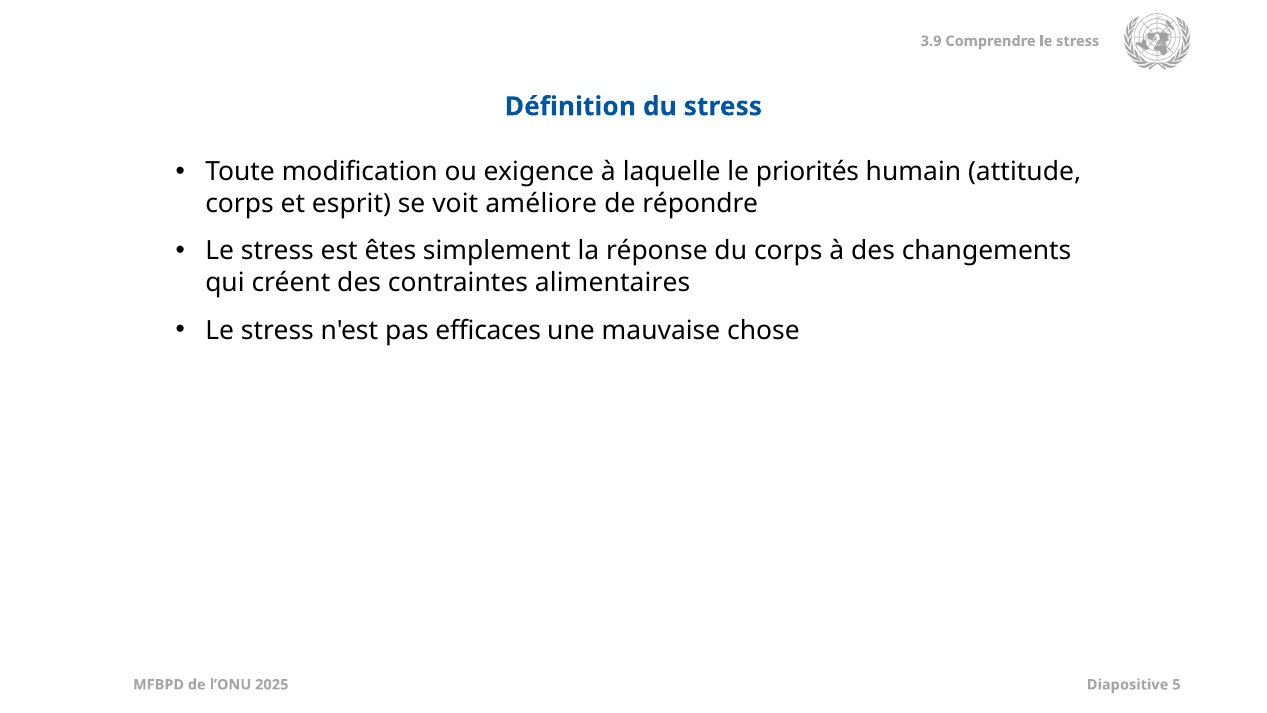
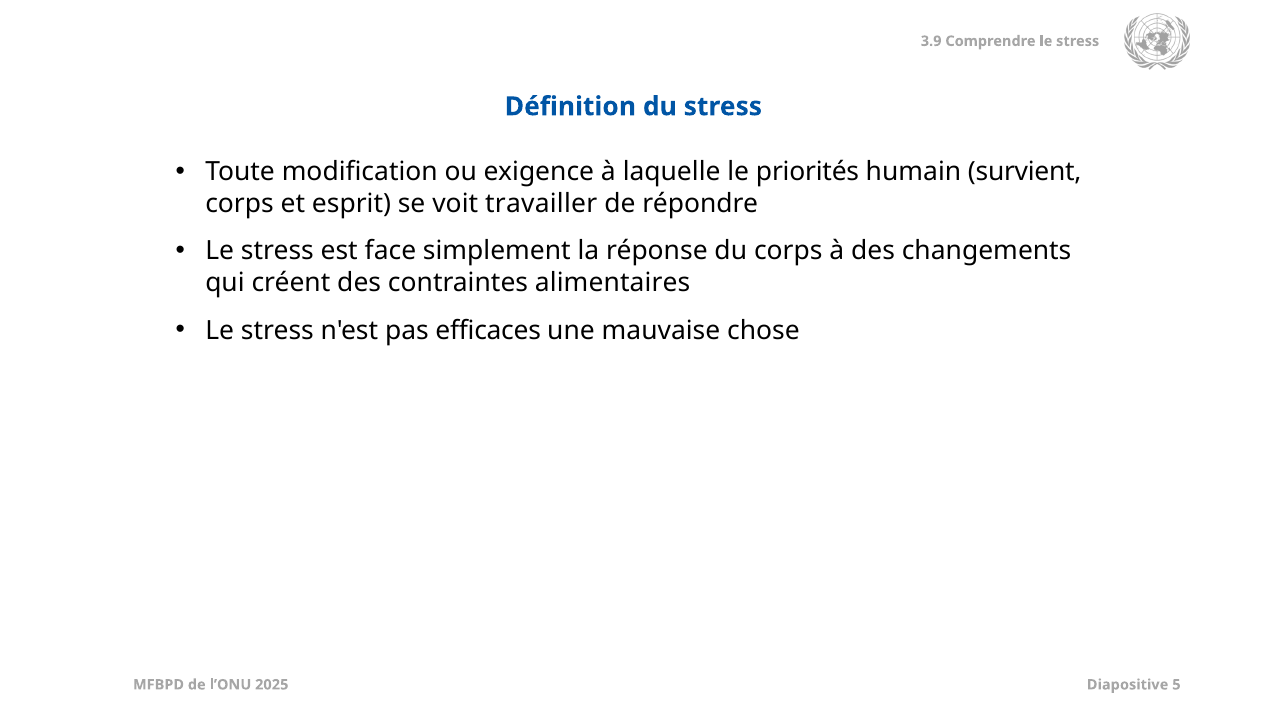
attitude: attitude -> survient (1025, 172)
améliore: améliore -> travailler (541, 204)
êtes: êtes -> face (390, 251)
